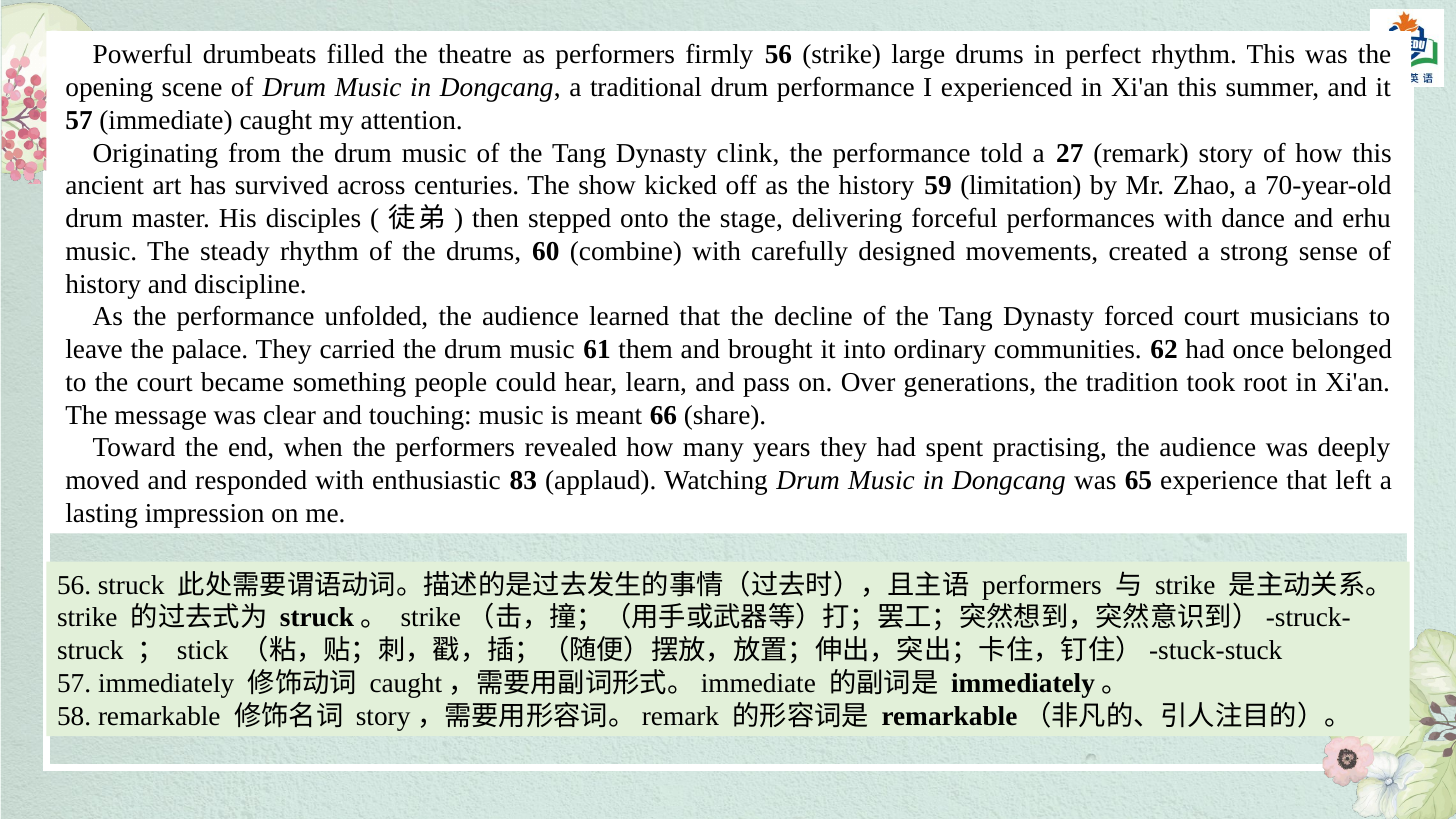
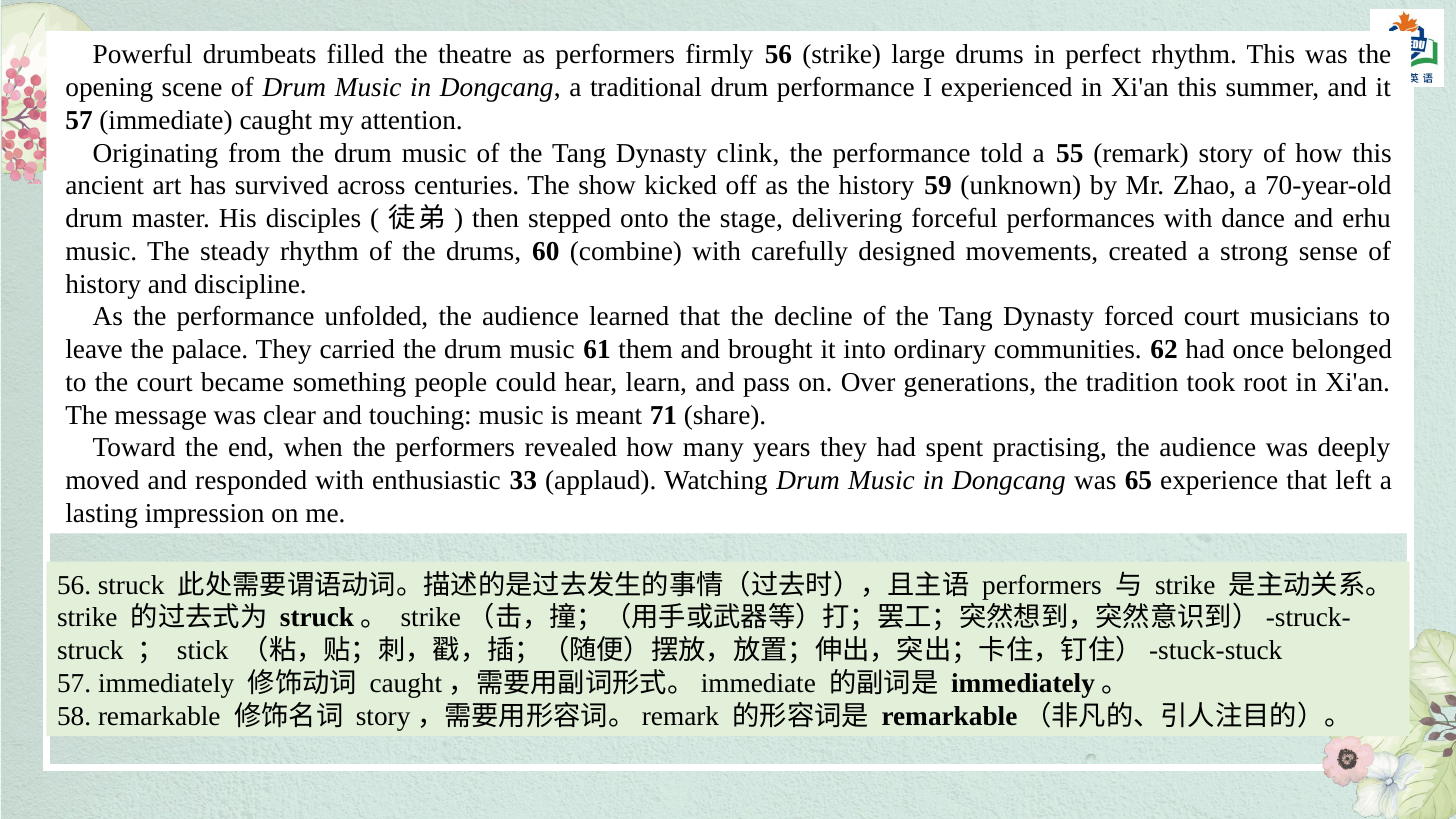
27: 27 -> 55 (1070, 153)
limitation: limitation -> unknown (1021, 186)
66: 66 -> 71 (663, 415)
83: 83 -> 33 (523, 481)
